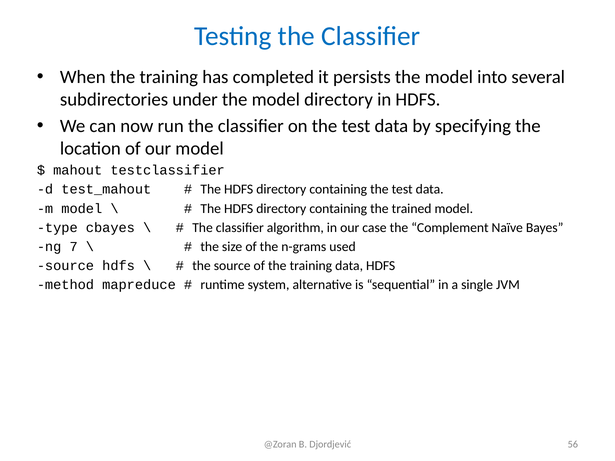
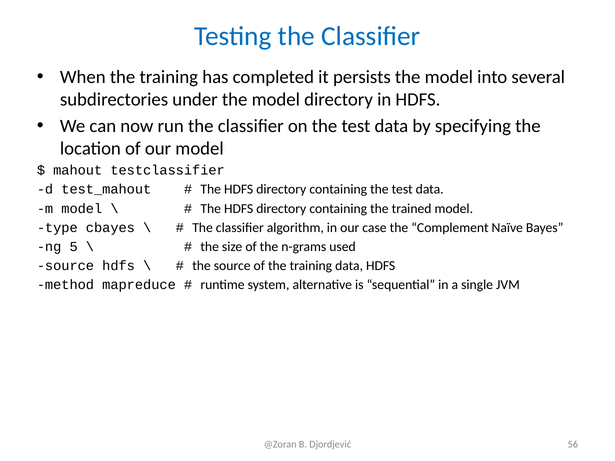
7: 7 -> 5 (74, 247)
